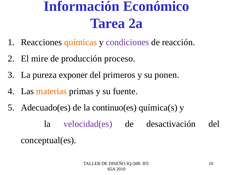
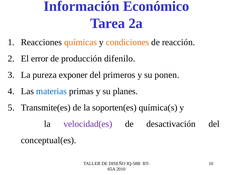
condiciones colour: purple -> orange (127, 42)
mire: mire -> error (40, 59)
proceso: proceso -> difenilo (120, 59)
materias colour: orange -> blue (51, 91)
fuente: fuente -> planes (125, 91)
Adecuado(es: Adecuado(es -> Transmite(es (46, 107)
continuo(es: continuo(es -> soporten(es (114, 107)
